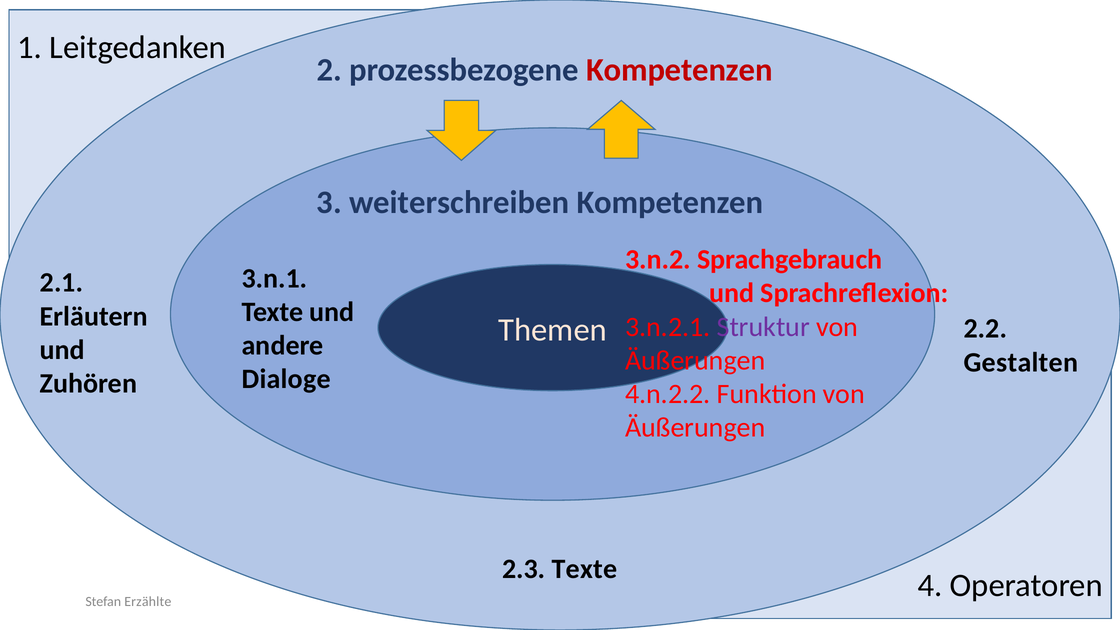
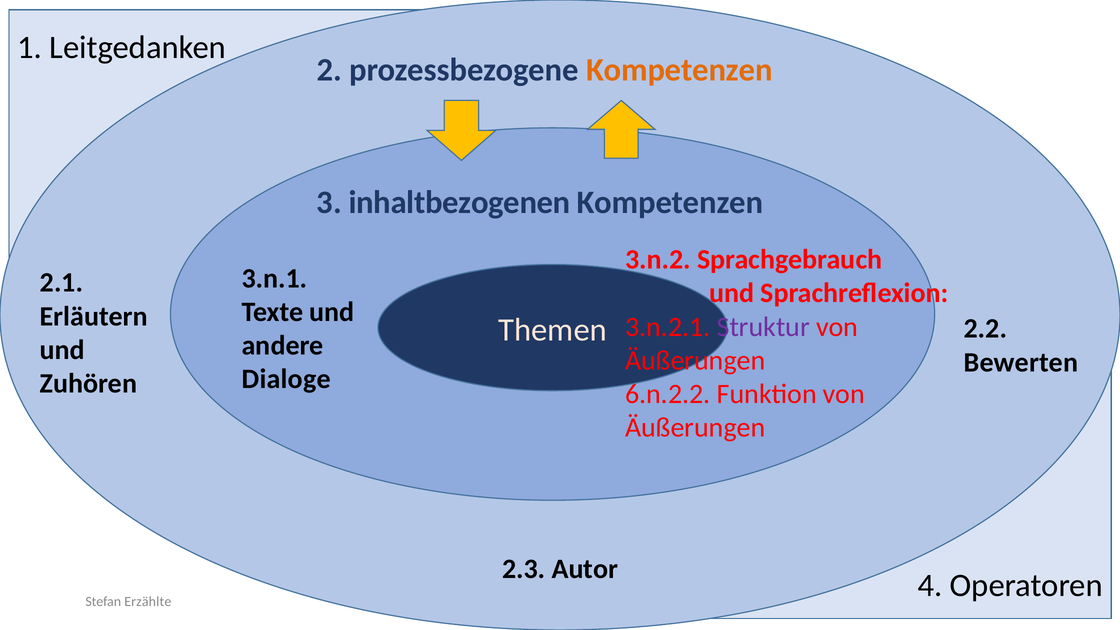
Kompetenzen colour: red -> orange (679, 70)
weiterschreiben: weiterschreiben -> inhaltbezogenen (459, 203)
Gestalten: Gestalten -> Bewerten (1021, 362)
4.n.2.2: 4.n.2.2 -> 6.n.2.2 (668, 394)
2.3 Texte: Texte -> Autor (585, 569)
